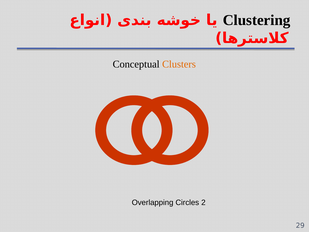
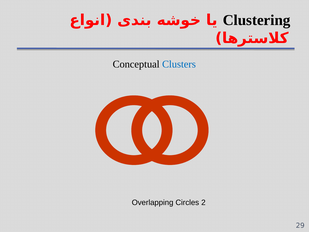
Clusters colour: orange -> blue (179, 64)
